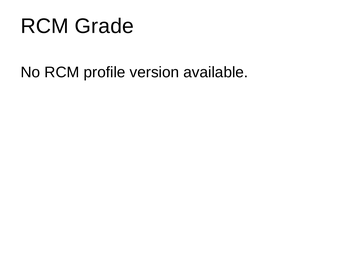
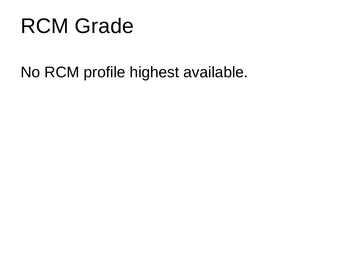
version: version -> highest (154, 72)
